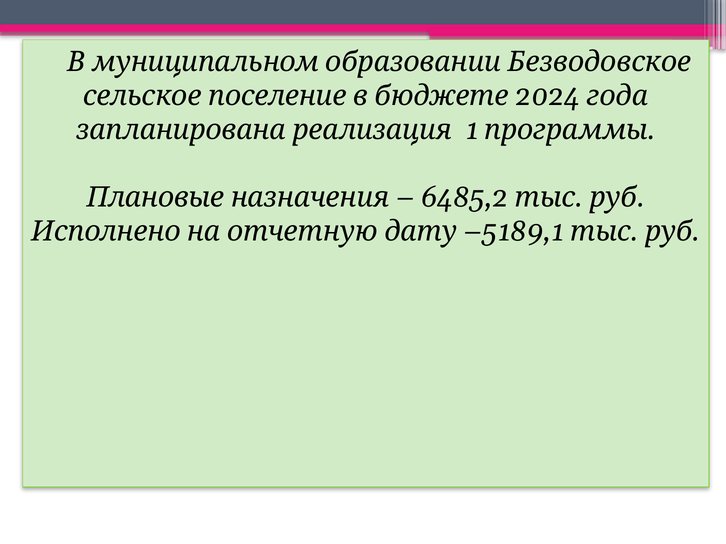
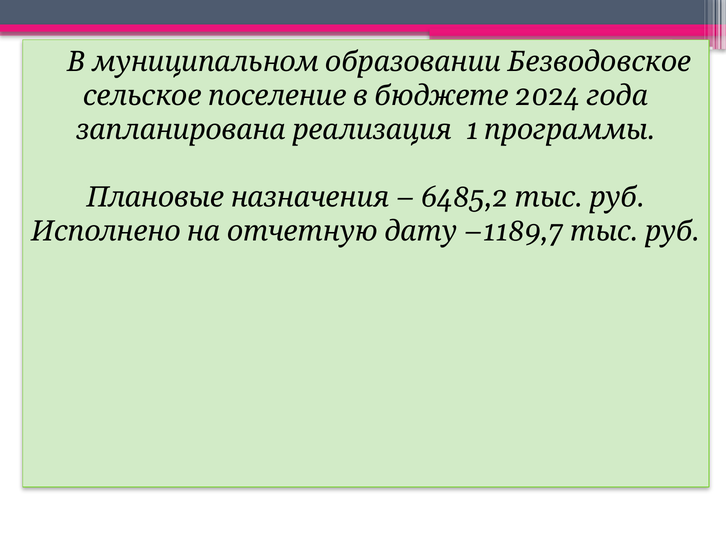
–5189,1: –5189,1 -> –1189,7 (514, 232)
